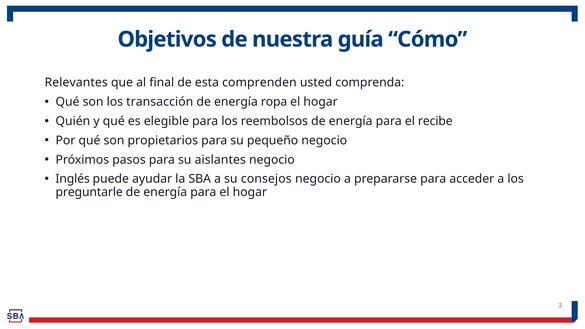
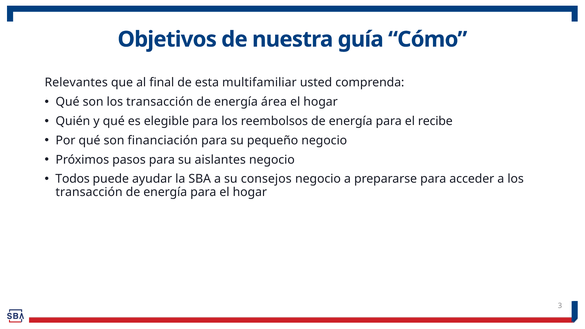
comprenden: comprenden -> multifamiliar (259, 83)
ropa: ropa -> área (274, 102)
propietarios: propietarios -> financiación (163, 140)
Inglés: Inglés -> Todos (73, 179)
preguntarle: preguntarle -> transacción (89, 192)
